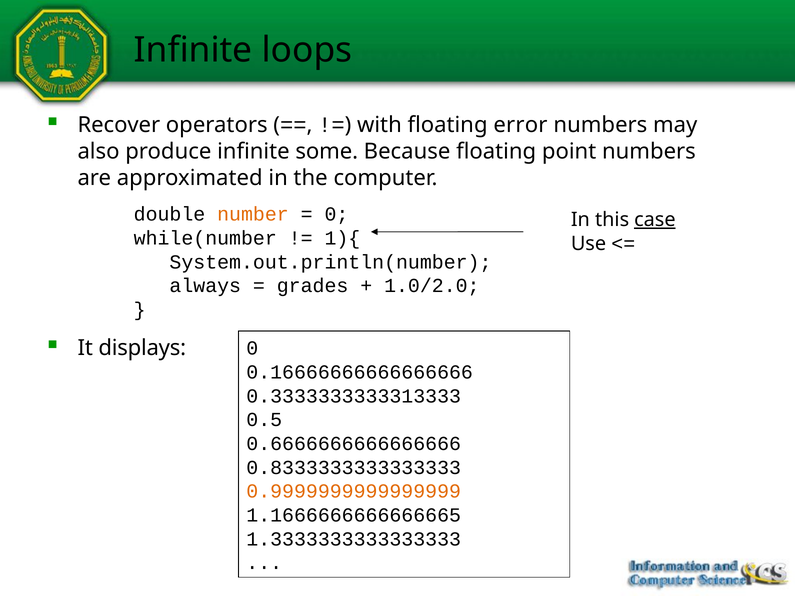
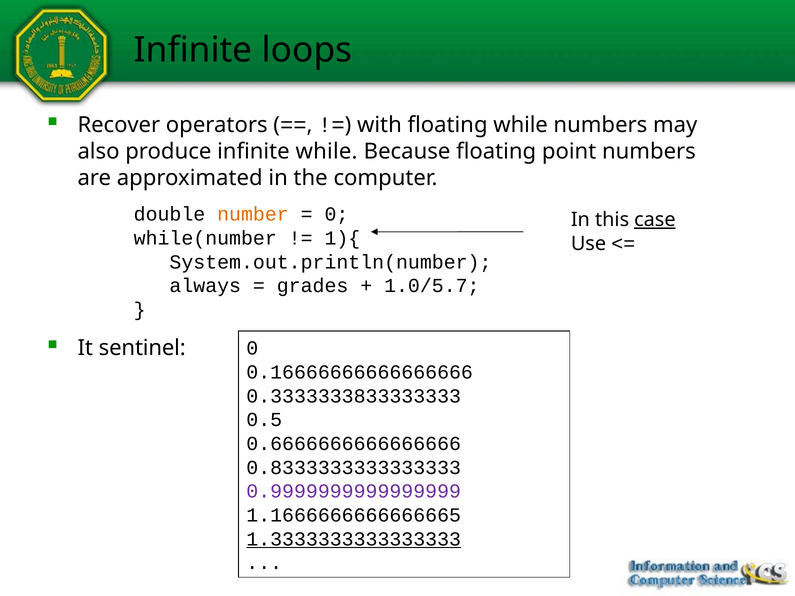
floating error: error -> while (521, 125)
infinite some: some -> while (327, 151)
1.0/2.0: 1.0/2.0 -> 1.0/5.7 (432, 286)
displays: displays -> sentinel (142, 348)
0.3333333333313333: 0.3333333333313333 -> 0.3333333833333333 (354, 396)
0.9999999999999999 colour: orange -> purple (354, 492)
1.3333333333333333 underline: none -> present (354, 539)
